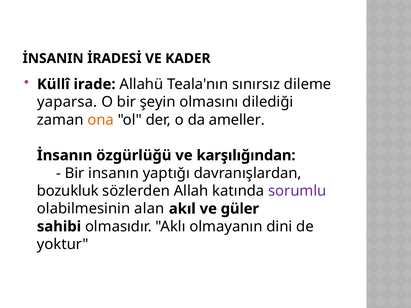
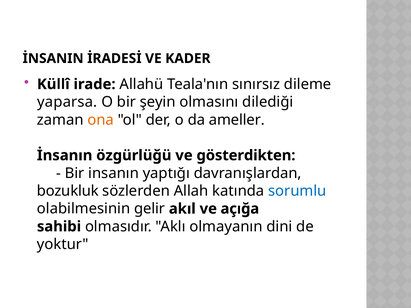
karşılığından: karşılığından -> gösterdikten (246, 156)
sorumlu colour: purple -> blue (297, 191)
alan: alan -> gelir (150, 209)
güler: güler -> açığa (240, 209)
